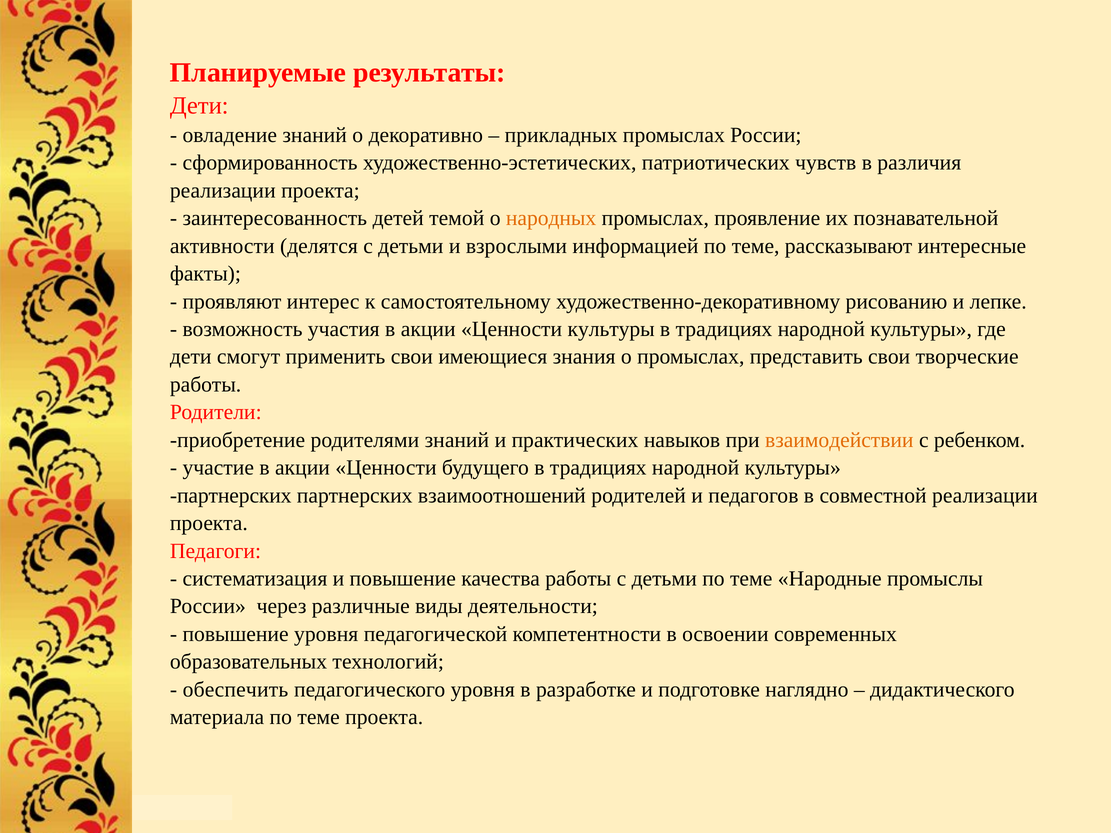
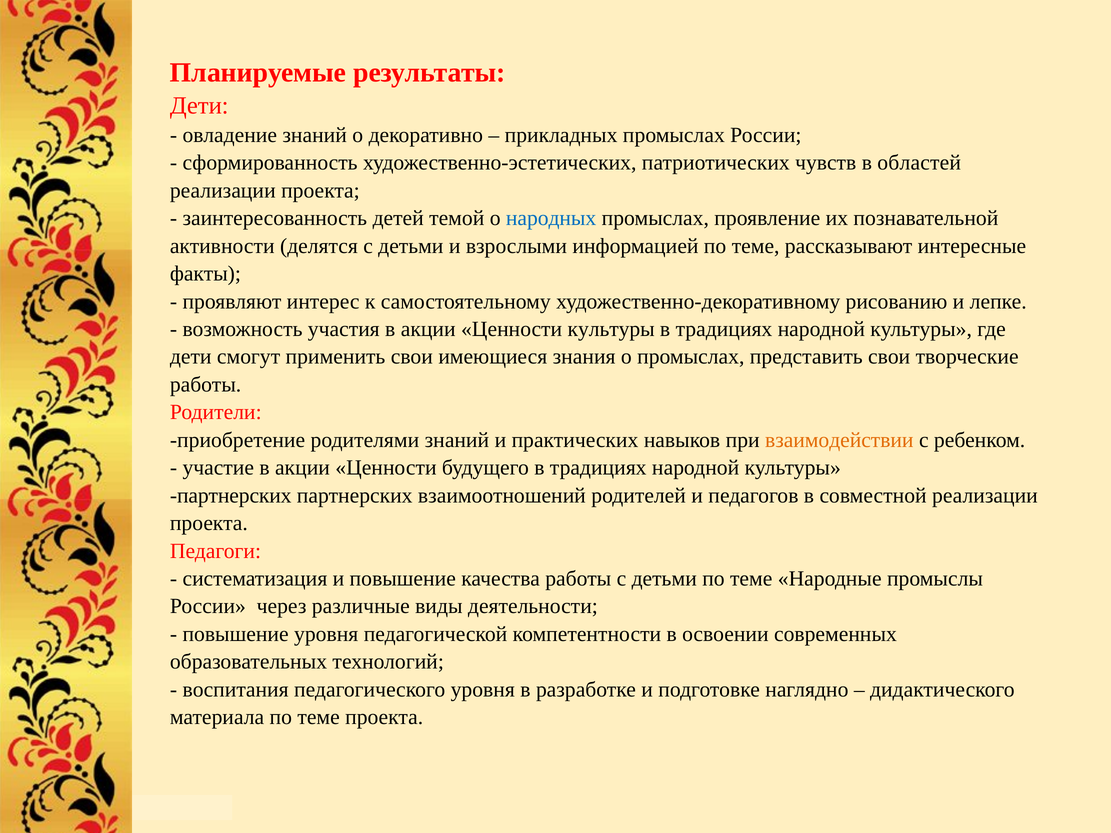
различия: различия -> областей (919, 163)
народных colour: orange -> blue (551, 218)
обеспечить: обеспечить -> воспитания (236, 690)
